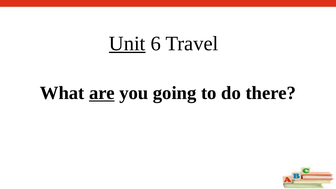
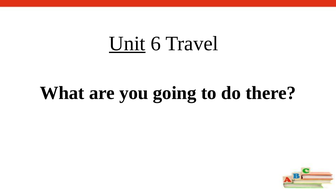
are underline: present -> none (102, 93)
